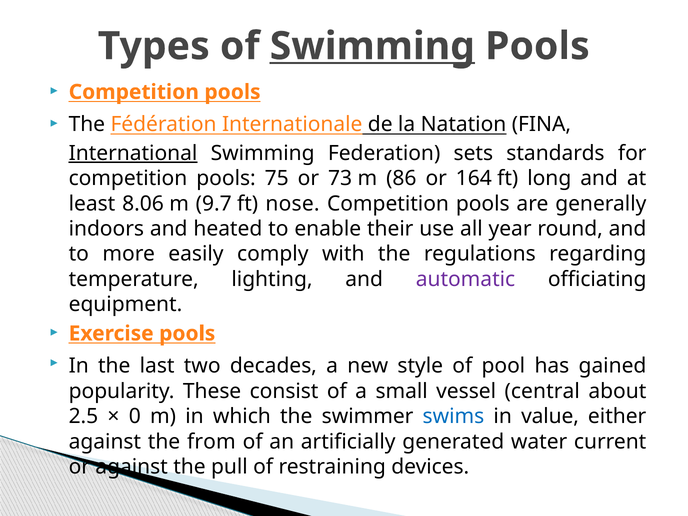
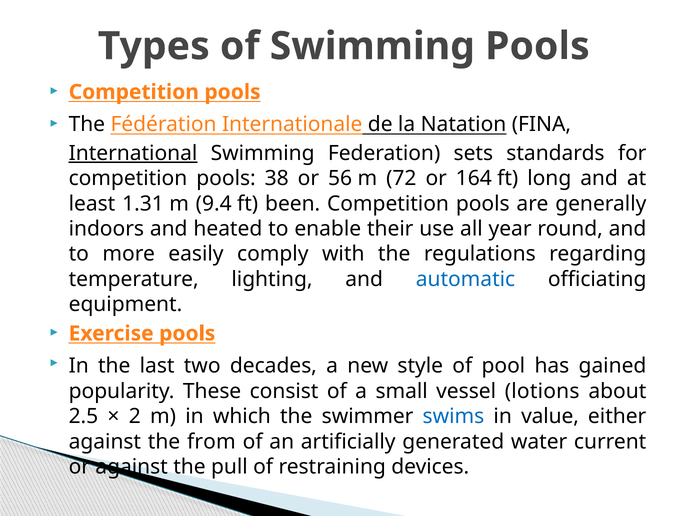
Swimming underline: present -> none (372, 46)
75: 75 -> 38 (277, 178)
73: 73 -> 56 (340, 178)
86: 86 -> 72 (401, 178)
8.06: 8.06 -> 1.31 (143, 204)
9.7: 9.7 -> 9.4 (214, 204)
nose: nose -> been (293, 204)
automatic colour: purple -> blue (465, 279)
central: central -> lotions (542, 391)
0: 0 -> 2 (135, 416)
